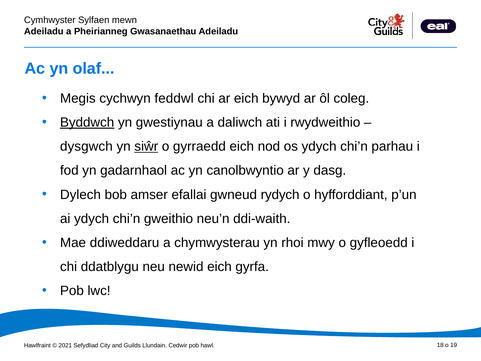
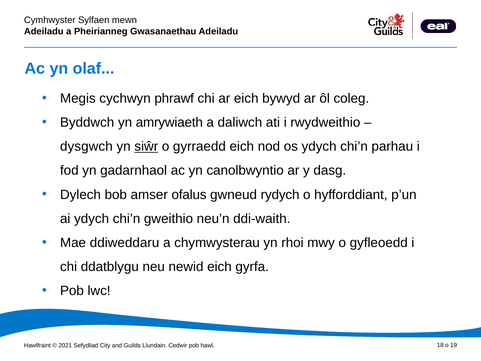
feddwl: feddwl -> phrawf (174, 98)
Byddwch underline: present -> none (87, 122)
gwestiynau: gwestiynau -> amrywiaeth (169, 122)
efallai: efallai -> ofalus (189, 195)
